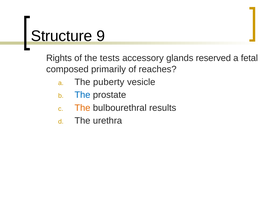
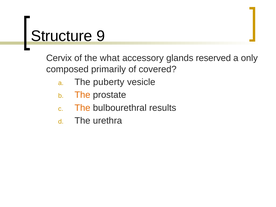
Rights: Rights -> Cervix (59, 58)
tests: tests -> what (110, 58)
fetal: fetal -> only (249, 58)
reaches: reaches -> covered (158, 69)
The colour: blue -> orange (82, 95)
